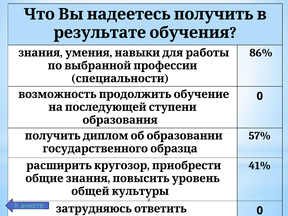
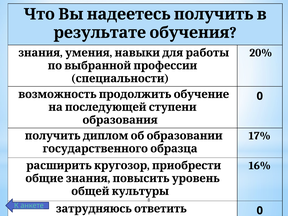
86%: 86% -> 20% (261, 53)
57%: 57% -> 17% (260, 136)
41%: 41% -> 16% (260, 166)
